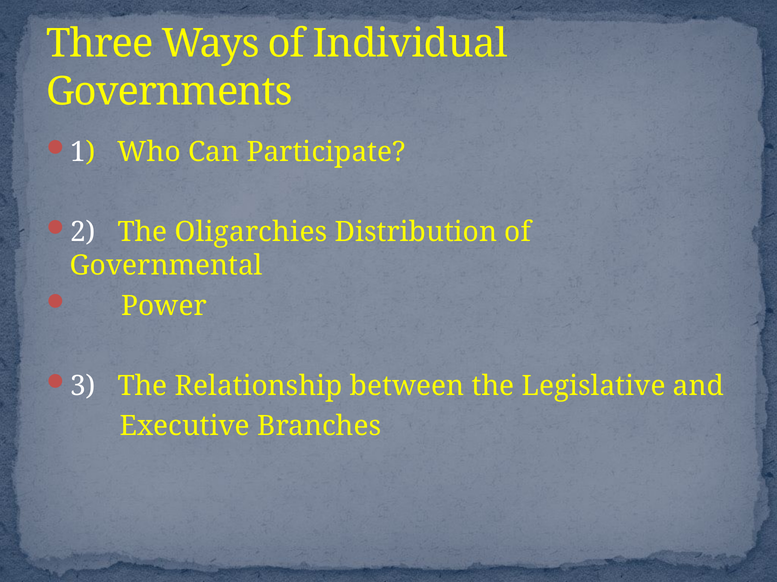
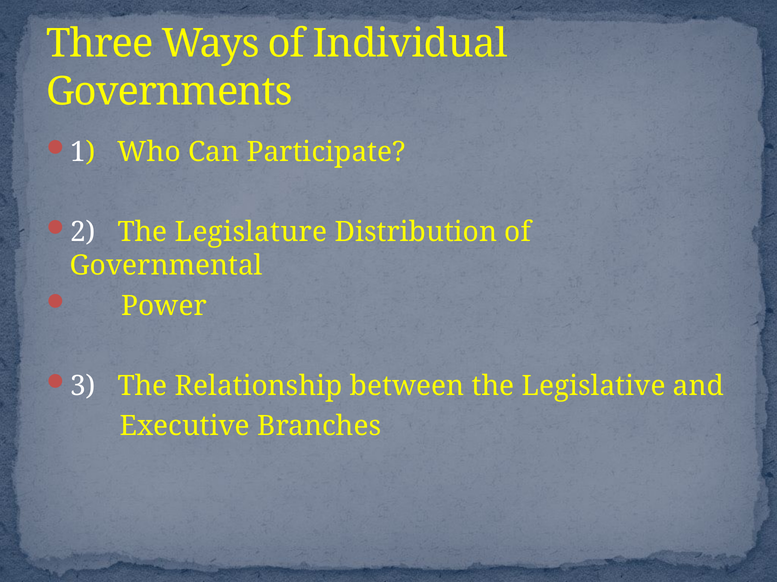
Oligarchies: Oligarchies -> Legislature (251, 232)
